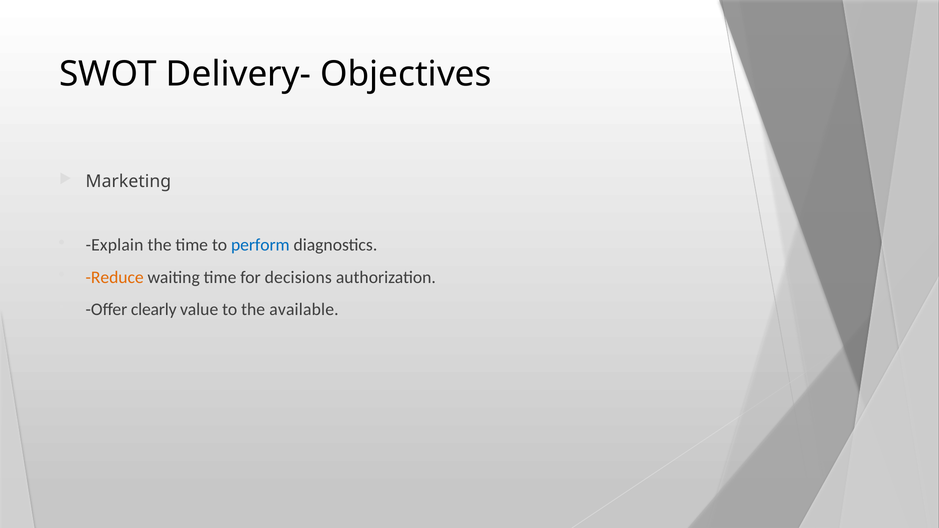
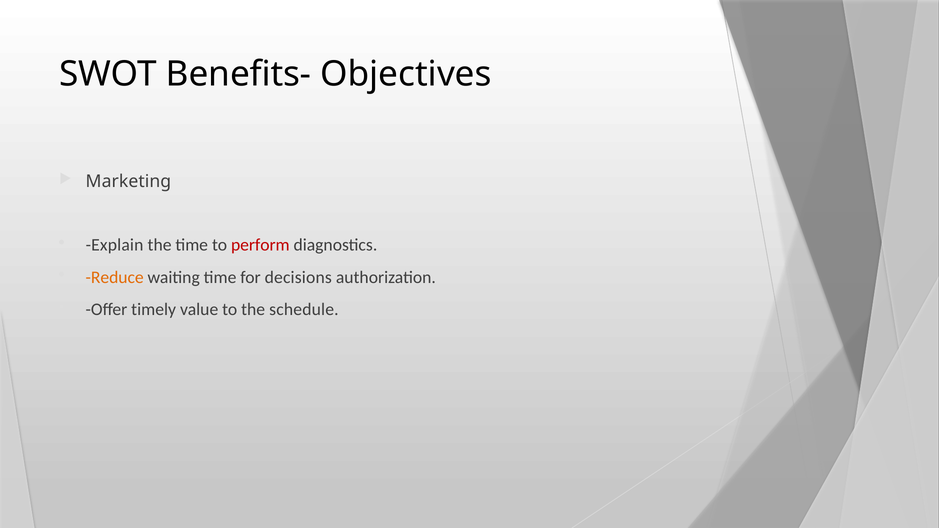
Delivery-: Delivery- -> Benefits- (239, 74)
perform colour: blue -> red (260, 245)
clearly: clearly -> timely (154, 310)
available: available -> schedule (304, 310)
